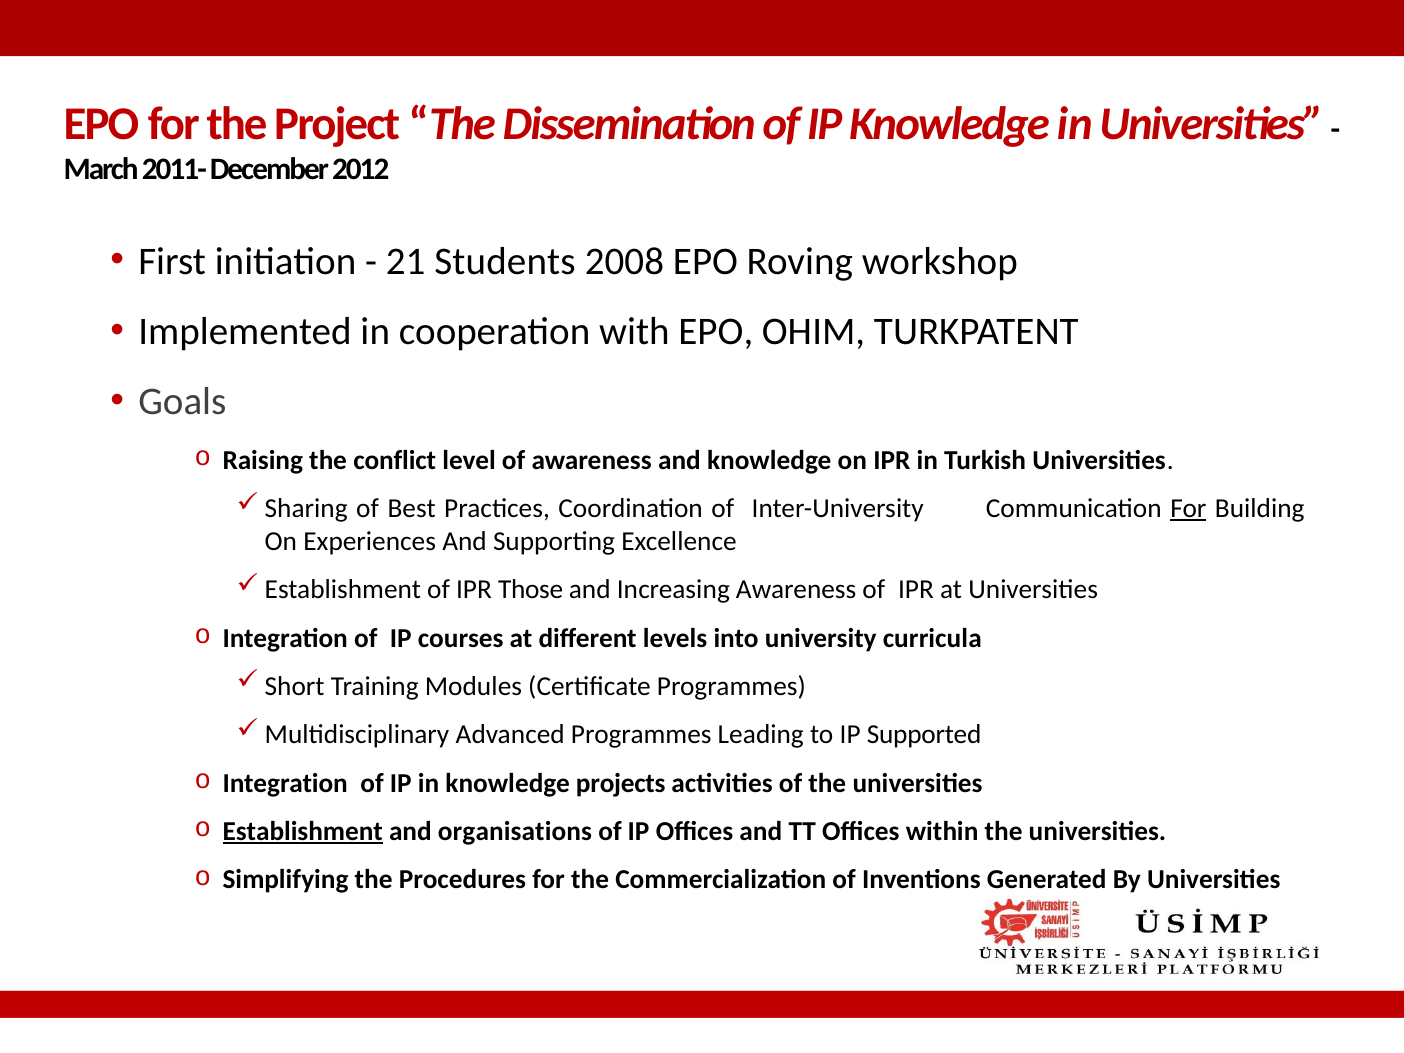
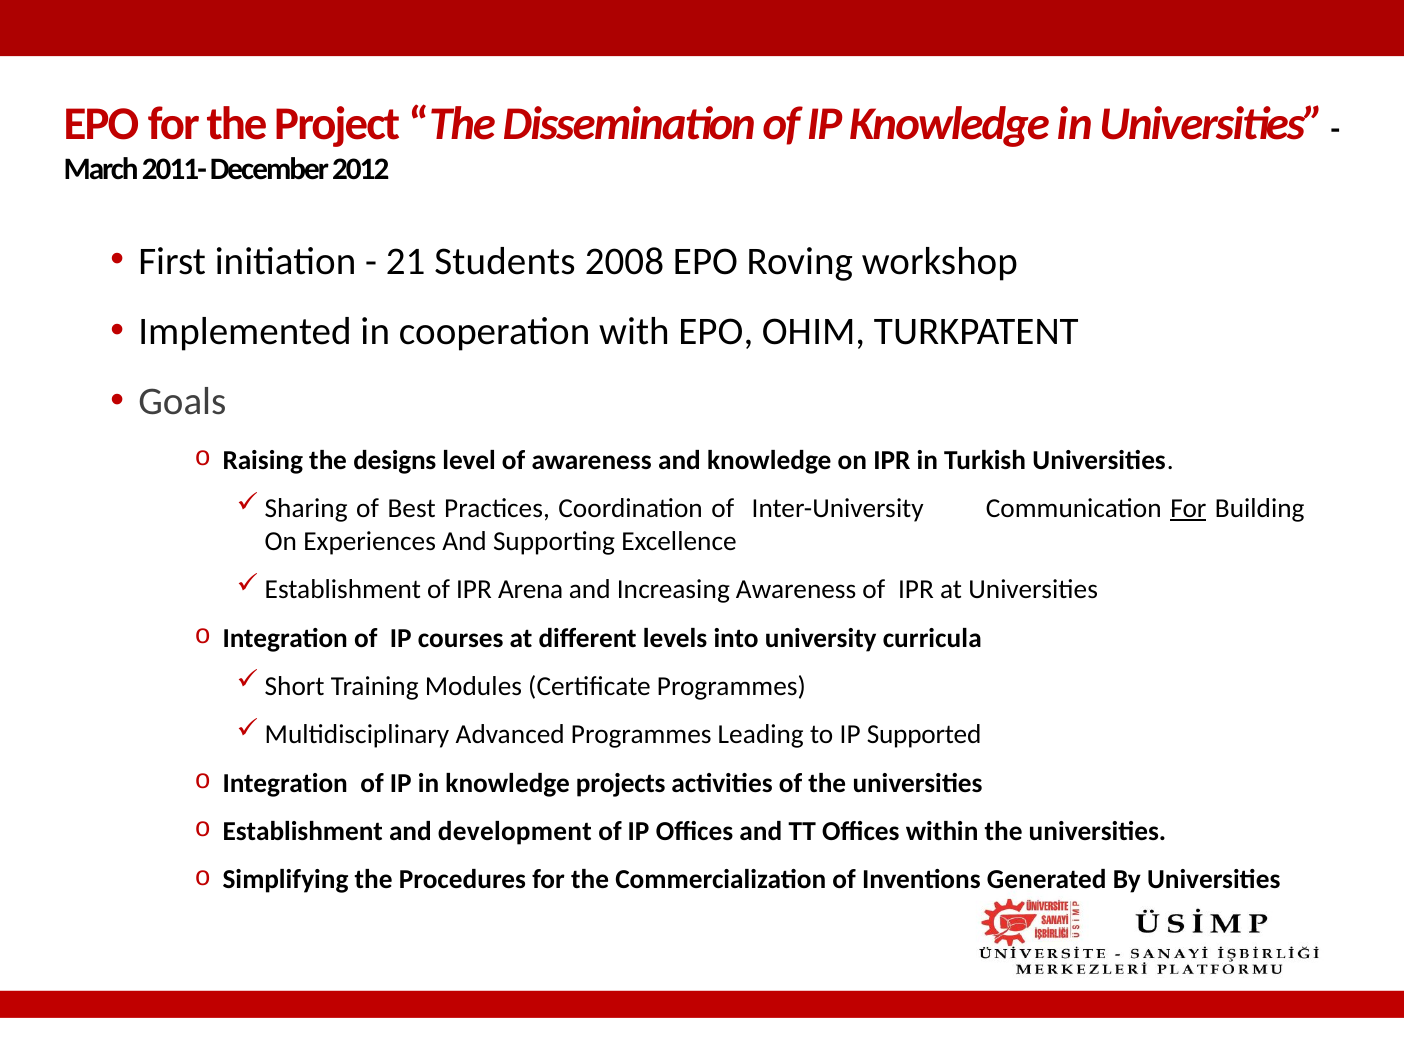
conflict: conflict -> designs (395, 460)
Those: Those -> Arena (531, 590)
Establishment underline: present -> none (303, 831)
organisations: organisations -> development (515, 831)
